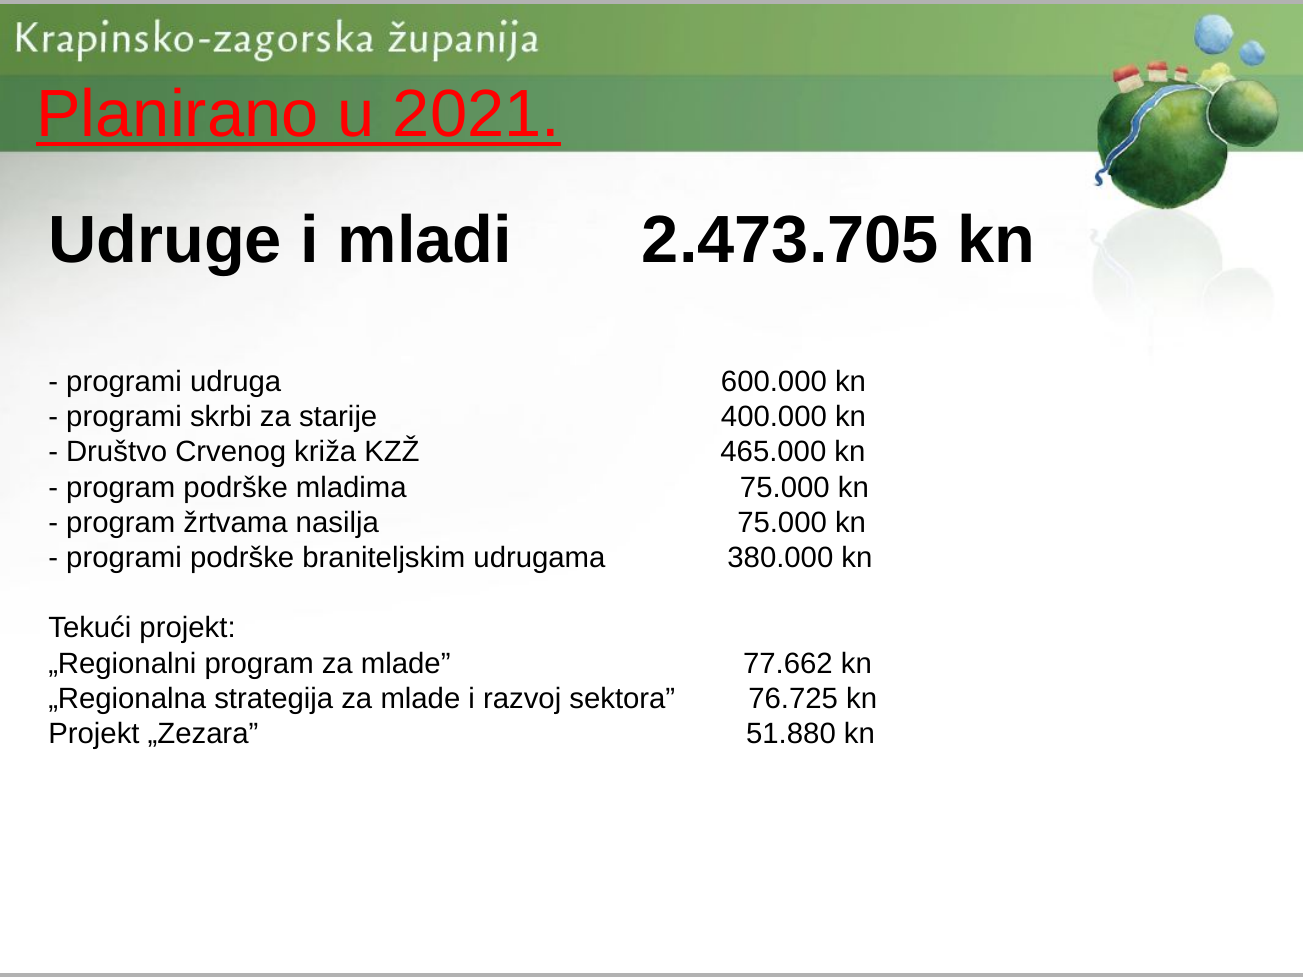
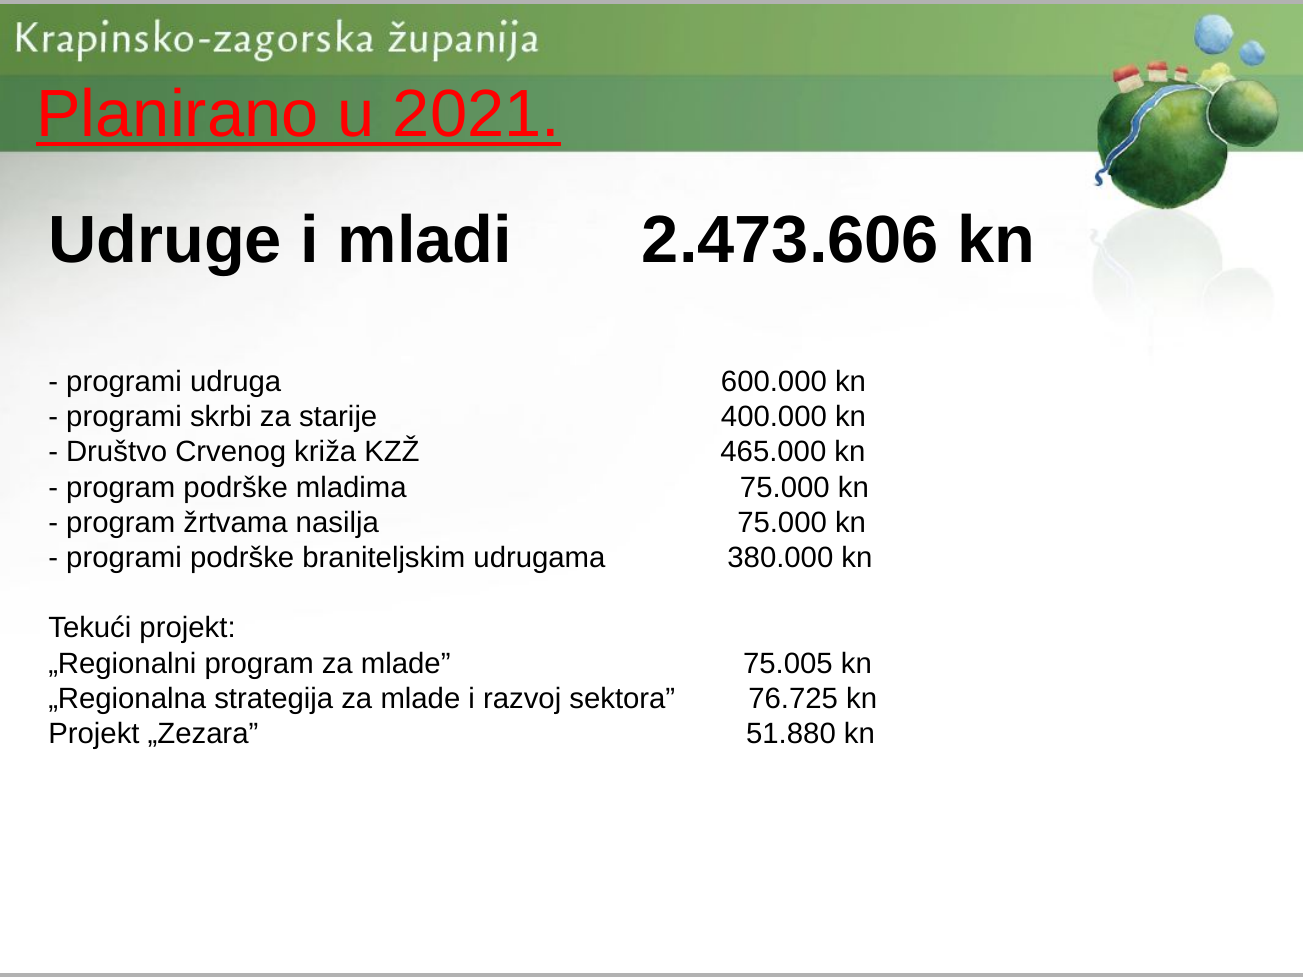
2.473.705: 2.473.705 -> 2.473.606 (790, 241)
77.662: 77.662 -> 75.005 (788, 664)
